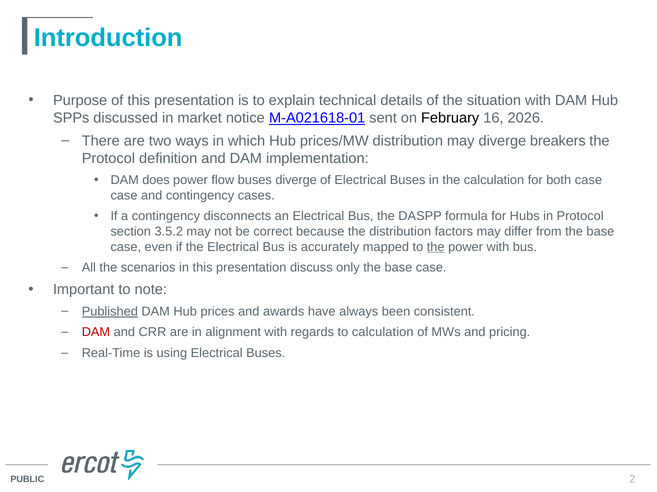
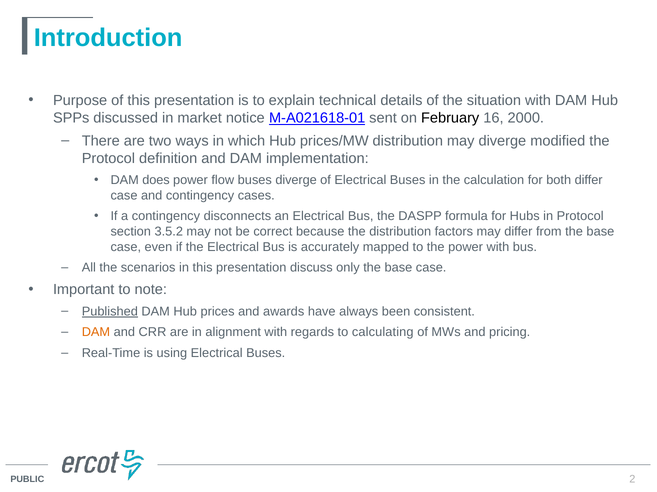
2026: 2026 -> 2000 (526, 118)
breakers: breakers -> modified (558, 141)
both case: case -> differ (589, 180)
the underline: present -> none (436, 247)
DAM colour: red -> orange (96, 333)
to calculation: calculation -> calculating (383, 333)
